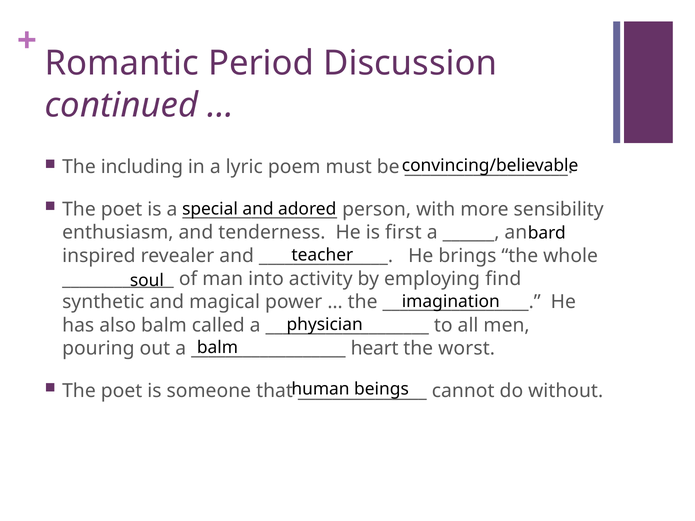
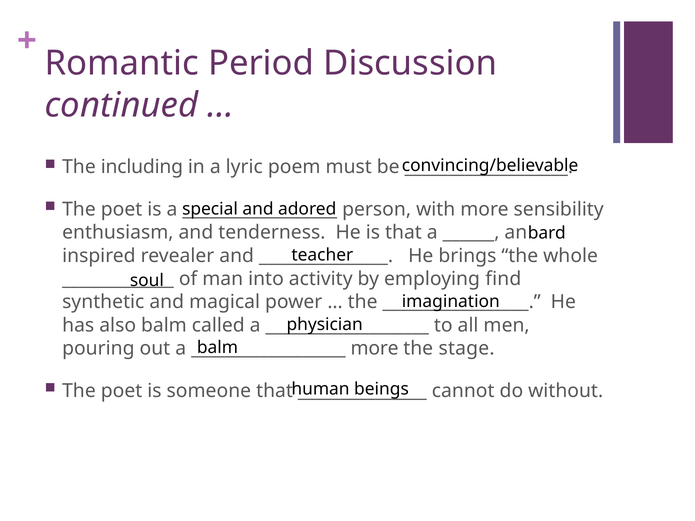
is first: first -> that (403, 233)
heart: heart -> more (375, 349)
worst: worst -> stage (467, 349)
